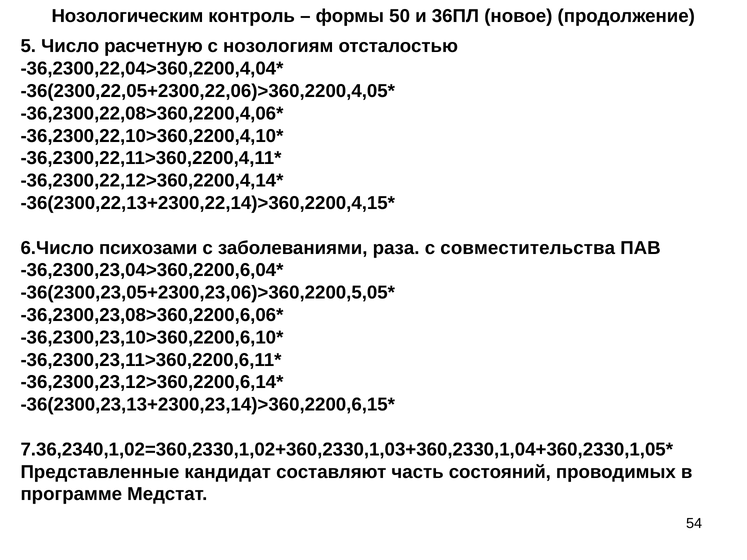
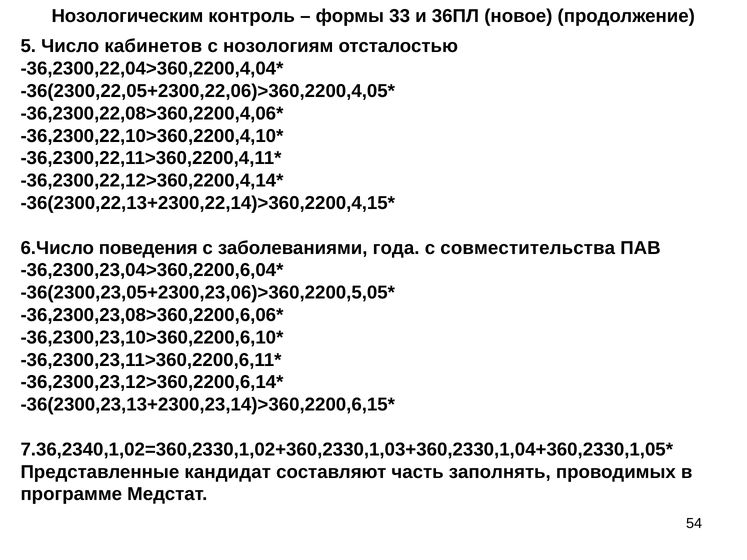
50: 50 -> 33 (400, 16)
расчетную: расчетную -> кабинетов (153, 46)
психозами: психозами -> поведения (148, 248)
раза: раза -> года (396, 248)
состояний: состояний -> заполнять (500, 472)
